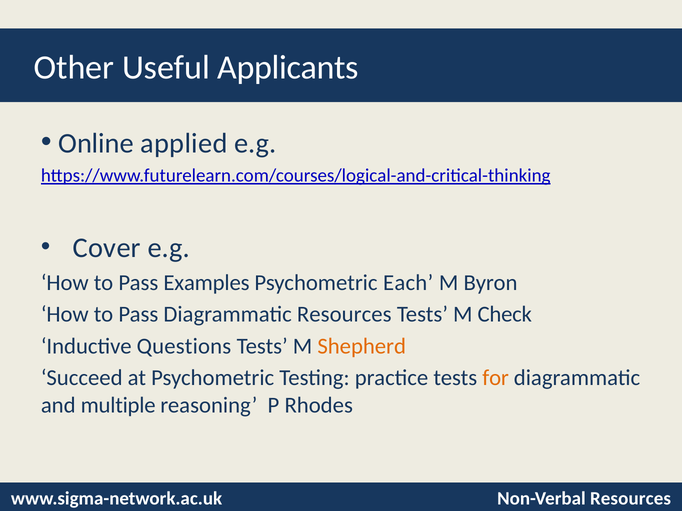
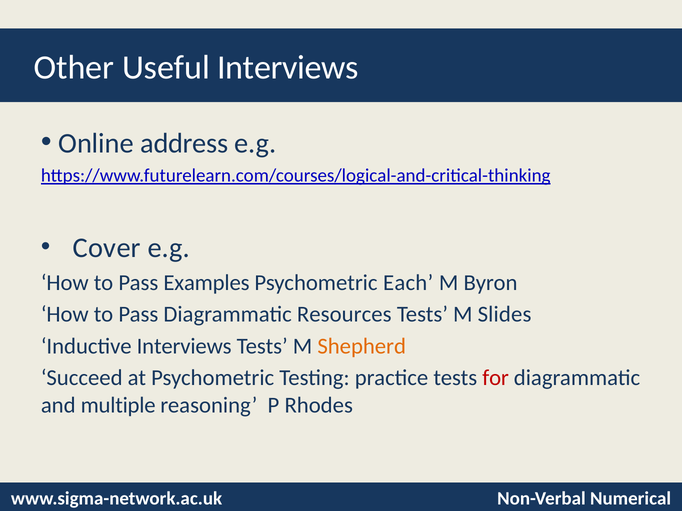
Useful Applicants: Applicants -> Interviews (288, 68)
applied: applied -> address (184, 144)
Check: Check -> Slides (505, 315)
Inductive Questions: Questions -> Interviews (184, 346)
for colour: orange -> red (496, 378)
Resources: Resources -> Numerical (631, 499)
